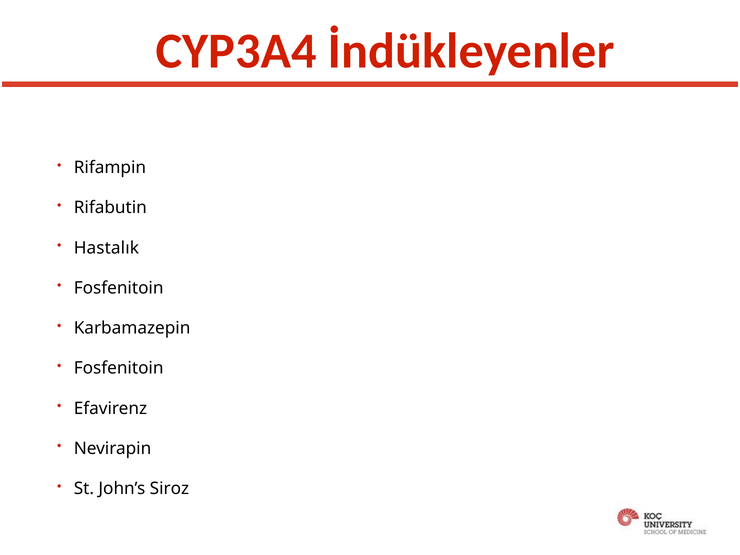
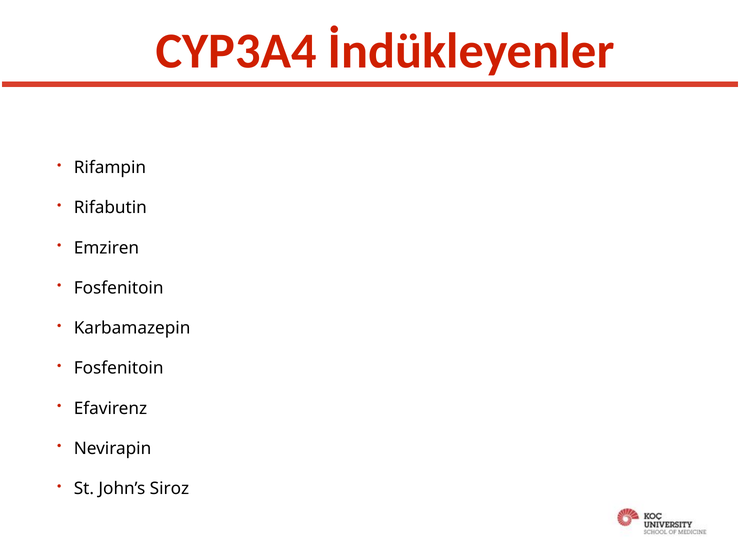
Hastalık: Hastalık -> Emziren (106, 248)
